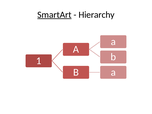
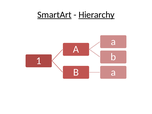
Hierarchy underline: none -> present (97, 15)
